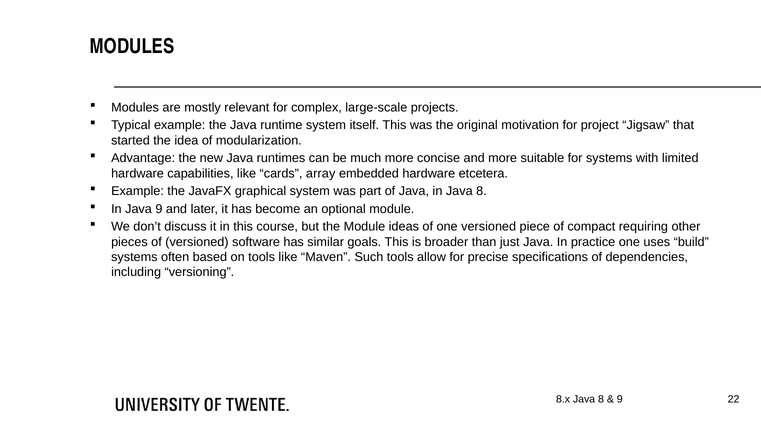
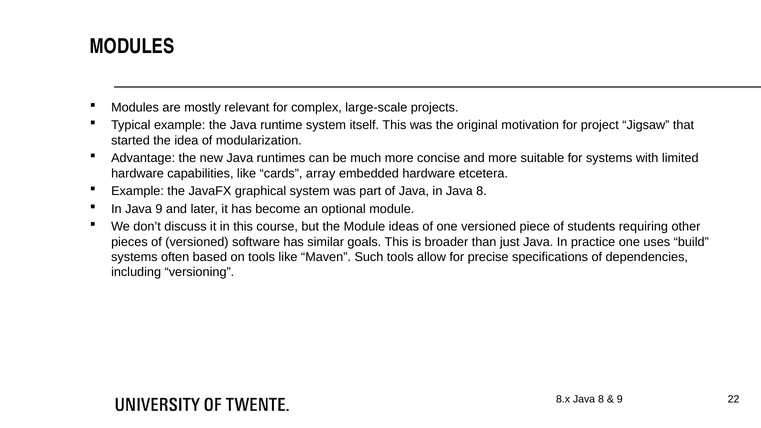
compact: compact -> students (591, 227)
